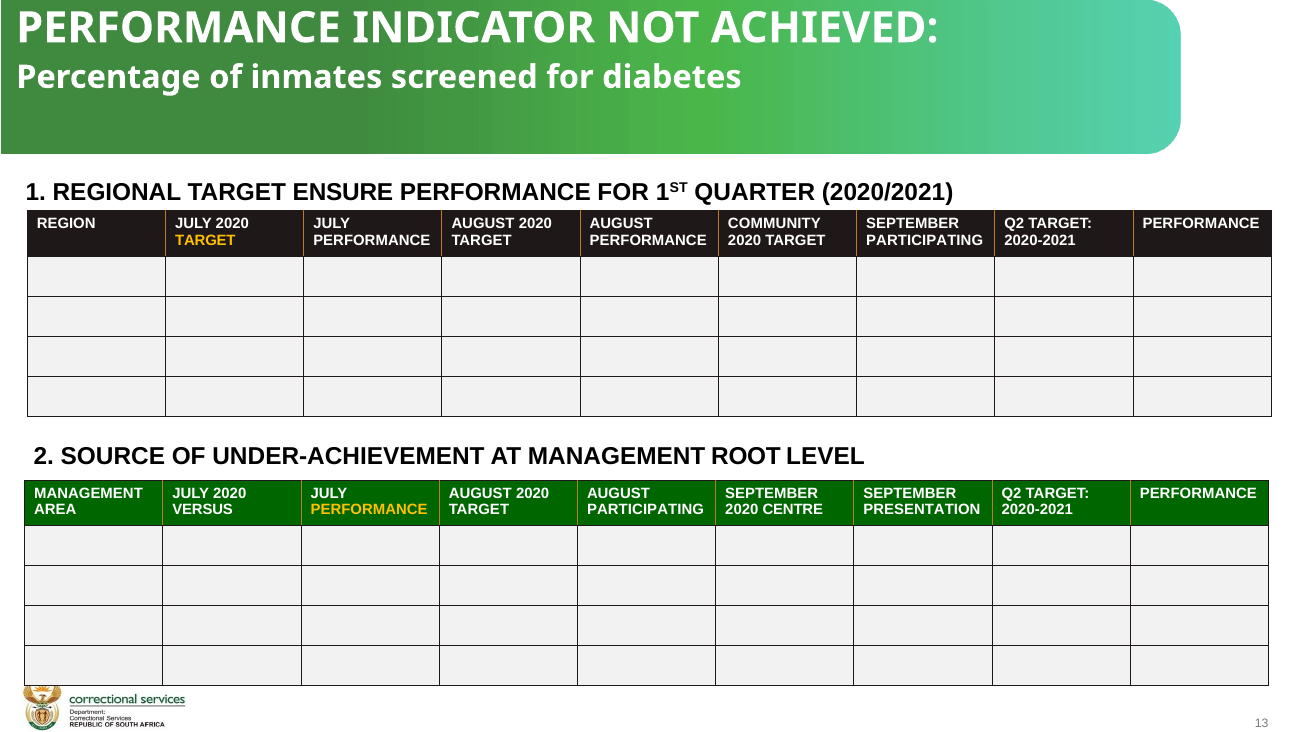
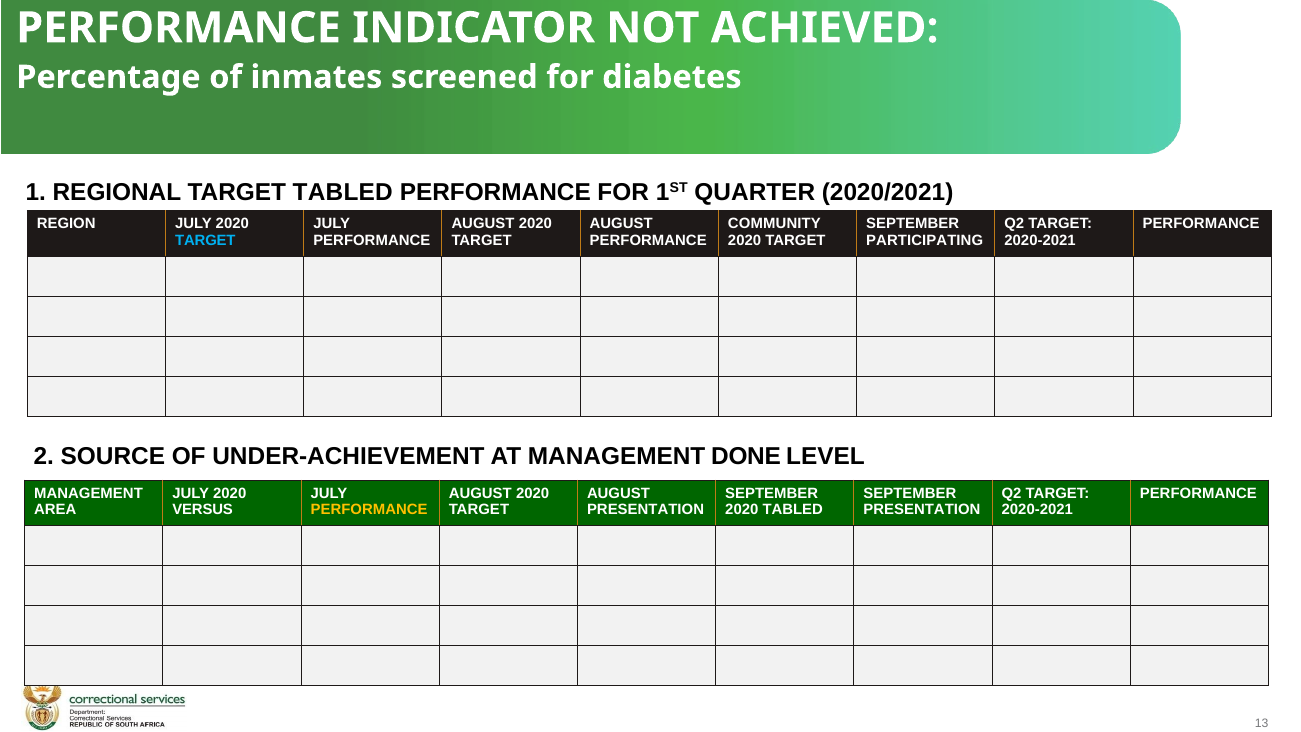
TARGET ENSURE: ENSURE -> TABLED (343, 192)
TARGET colour: yellow -> light blue (205, 240)
ROOT: ROOT -> DONE (746, 456)
PARTICIPATING: PARTICIPATING -> PRESENTATION (646, 510)
2020 CENTRE: CENTRE -> TABLED (793, 510)
